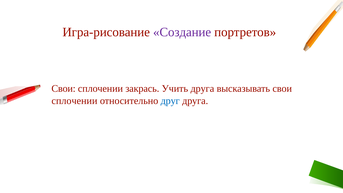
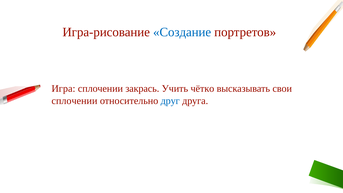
Создание colour: purple -> blue (182, 32)
Свои: Свои -> Игра (63, 89)
Учить друга: друга -> чётко (202, 89)
